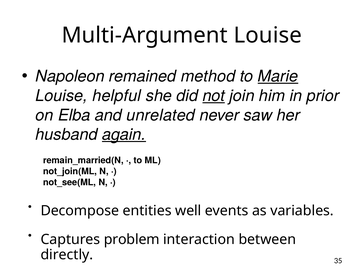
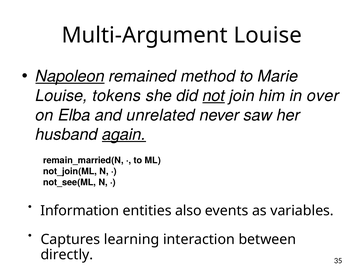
Napoleon underline: none -> present (70, 76)
Marie underline: present -> none (278, 76)
helpful: helpful -> tokens (117, 96)
prior: prior -> over (323, 96)
Decompose: Decompose -> Information (80, 211)
well: well -> also (188, 211)
problem: problem -> learning (132, 239)
